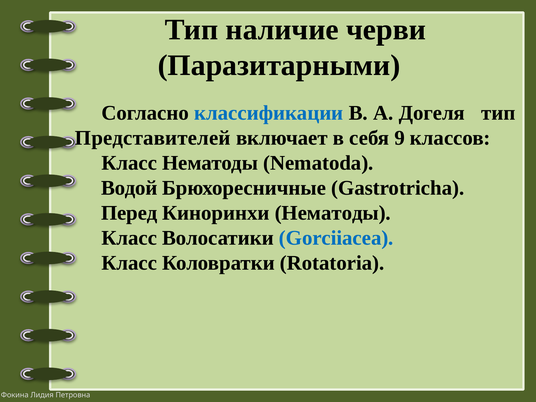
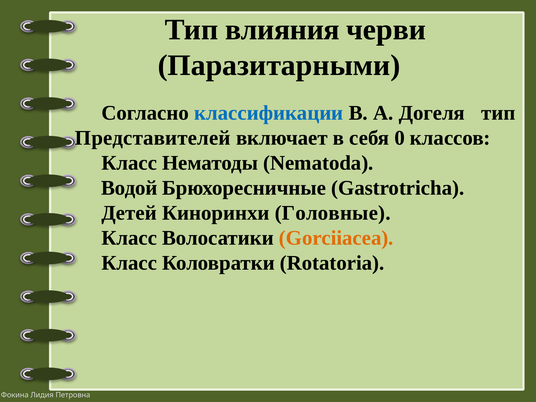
наличие: наличие -> влияния (282, 30)
9: 9 -> 0 (400, 138)
Перед: Перед -> Детей (129, 213)
Киноринхи Нематоды: Нематоды -> Головные (333, 213)
Gorciiacea colour: blue -> orange (336, 238)
